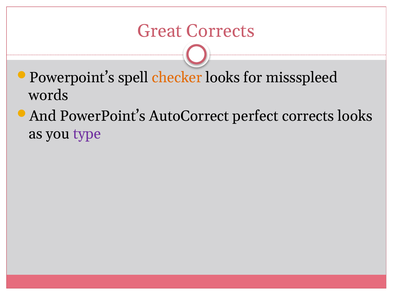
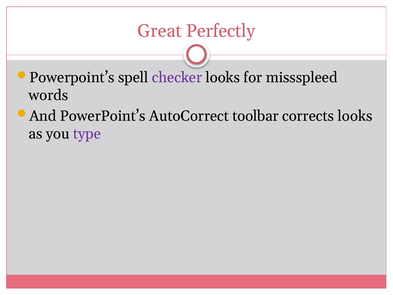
Great Corrects: Corrects -> Perfectly (221, 31)
checker colour: orange -> purple (177, 77)
perfect: perfect -> toolbar (256, 116)
